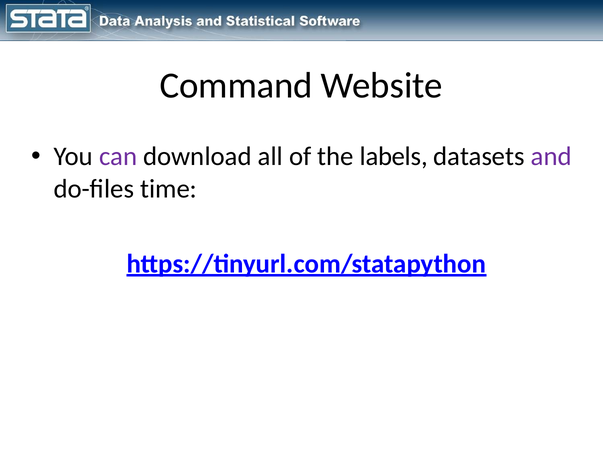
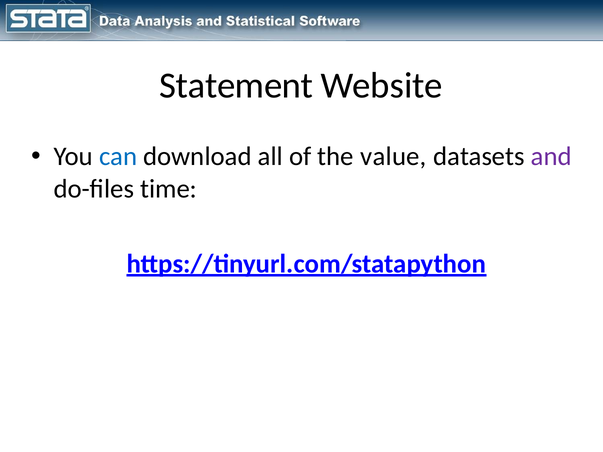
Command: Command -> Statement (236, 85)
can colour: purple -> blue (118, 157)
labels: labels -> value (393, 157)
